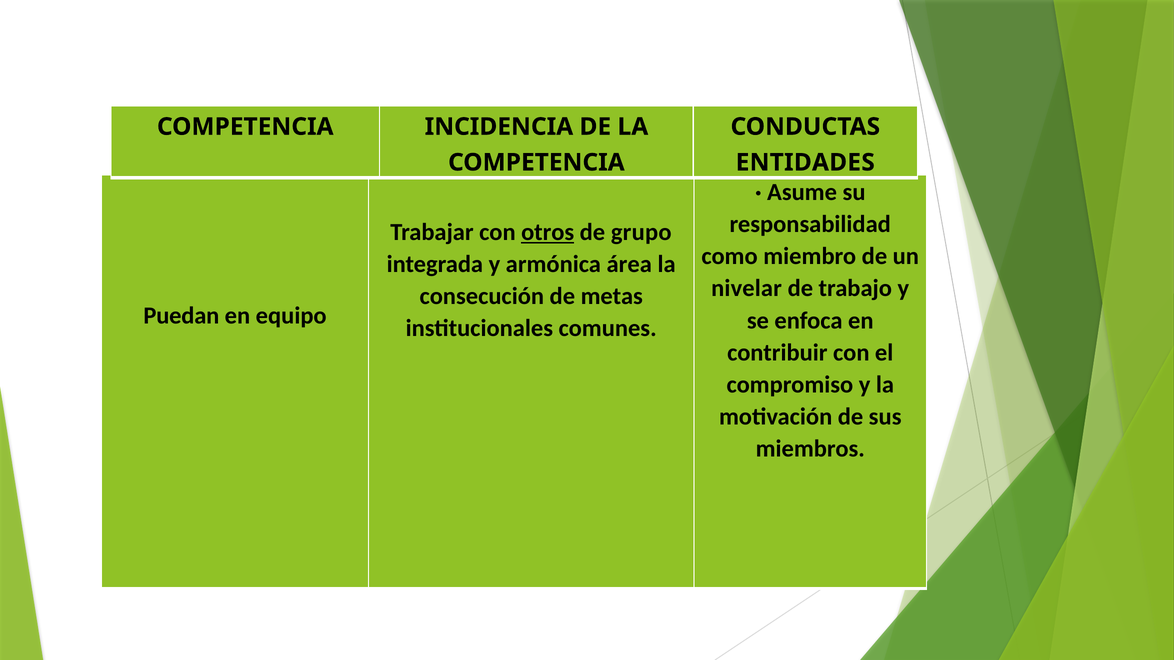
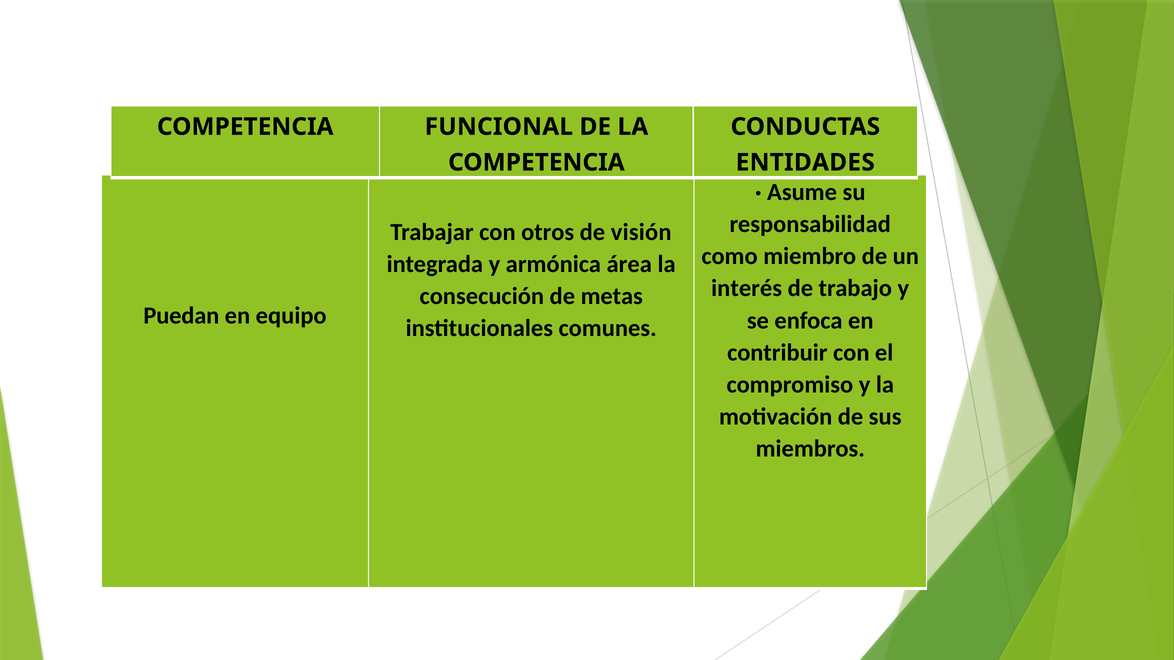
INCIDENCIA: INCIDENCIA -> FUNCIONAL (499, 127)
otros underline: present -> none (548, 232)
grupo: grupo -> visión (641, 232)
nivelar: nivelar -> interés (747, 289)
